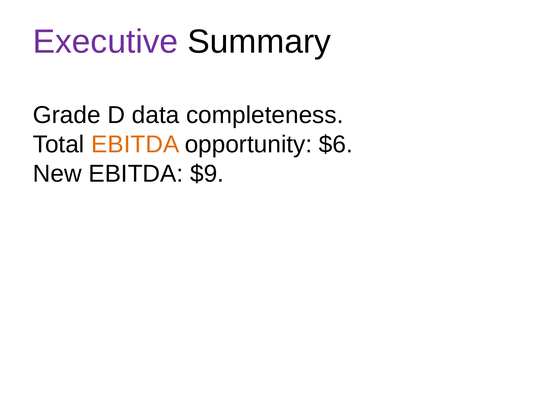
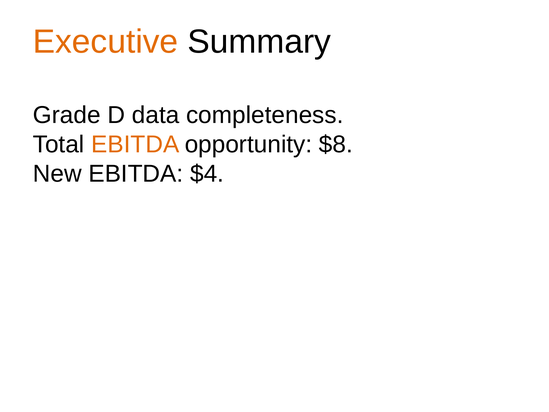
Executive colour: purple -> orange (106, 42)
$6: $6 -> $8 (336, 144)
$9: $9 -> $4 (207, 174)
